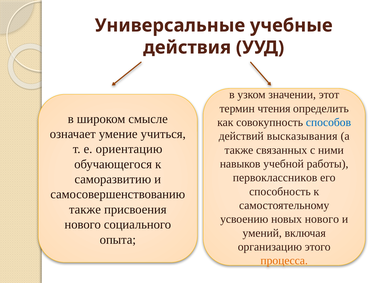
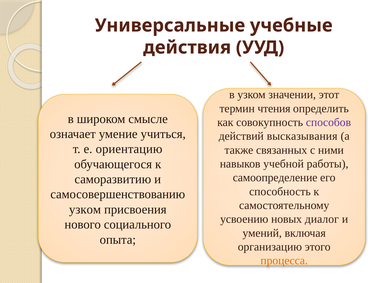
способов colour: blue -> purple (328, 122)
первоклассников: первоклассников -> самоопределение (275, 178)
также: также -> узком (85, 209)
новых нового: нового -> диалог (322, 219)
